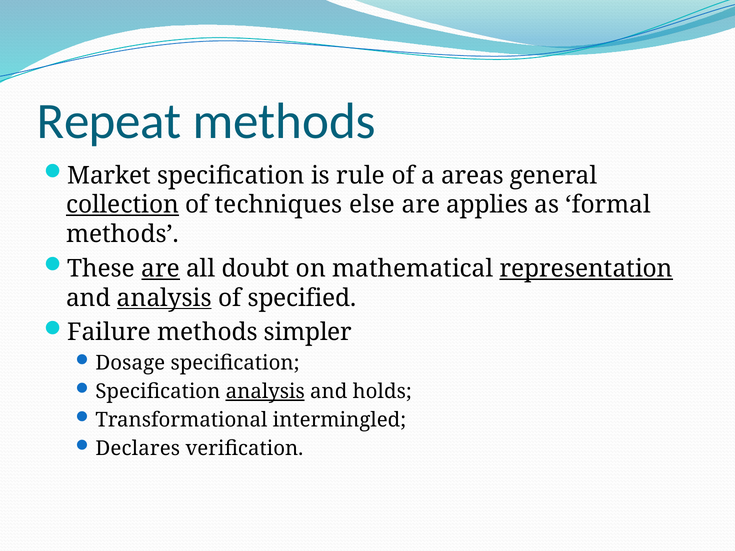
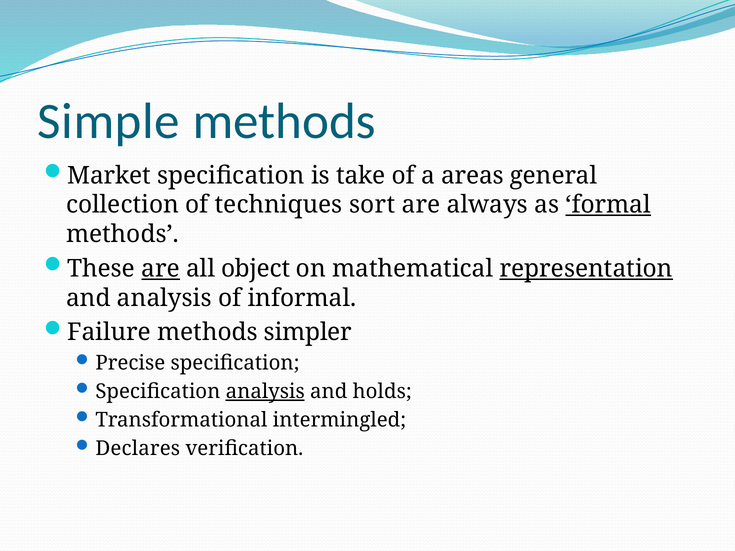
Repeat: Repeat -> Simple (109, 121)
rule: rule -> take (361, 176)
collection underline: present -> none (122, 205)
else: else -> sort (372, 205)
applies: applies -> always (487, 205)
formal underline: none -> present (608, 205)
doubt: doubt -> object (256, 269)
analysis underline: present -> none (164, 298)
specified: specified -> informal (302, 298)
Dosage: Dosage -> Precise (130, 363)
